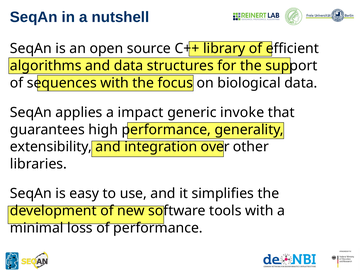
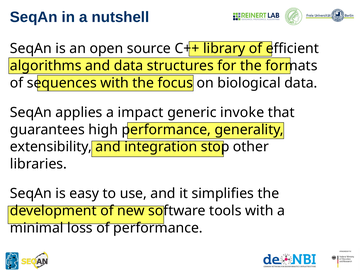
support: support -> formats (291, 66)
over: over -> stop (215, 147)
